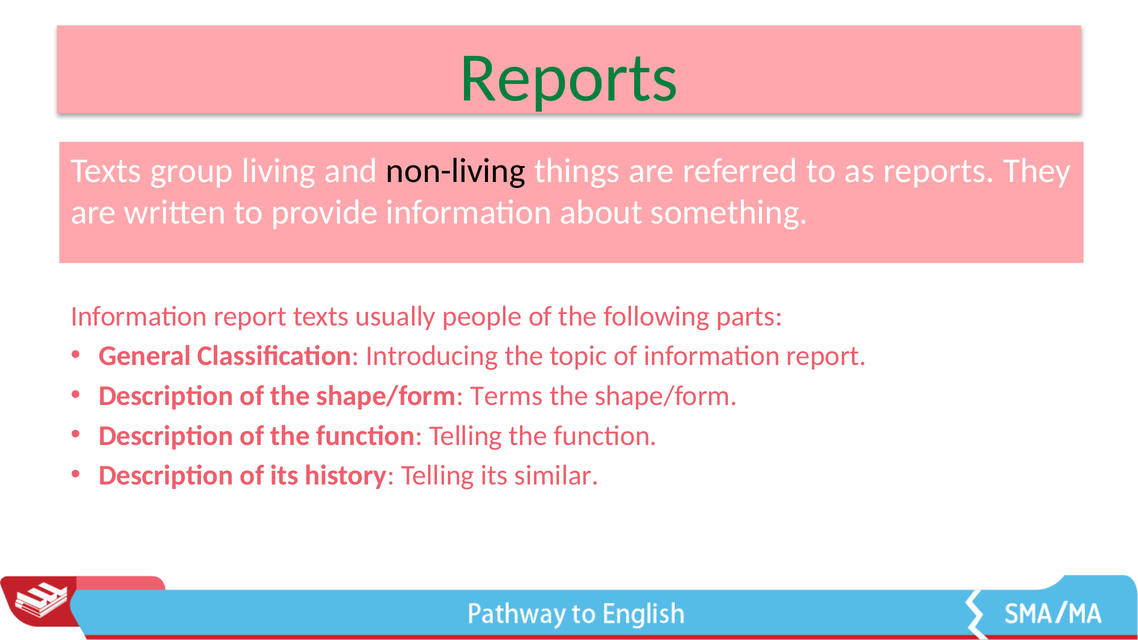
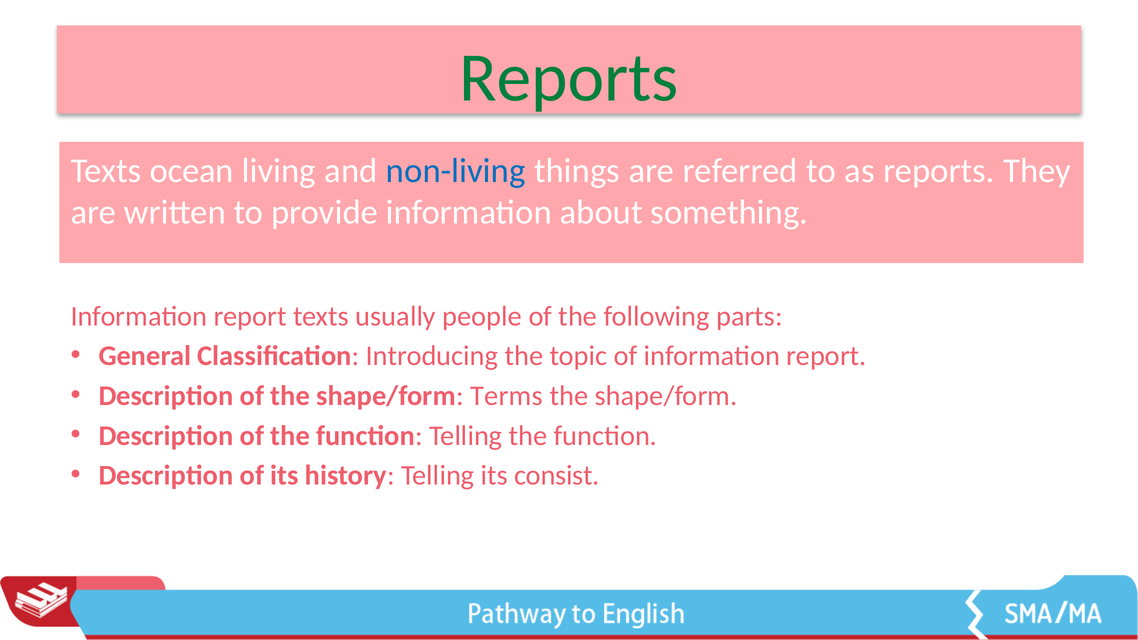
group: group -> ocean (192, 171)
non-living colour: black -> blue (456, 171)
similar: similar -> consist (557, 476)
